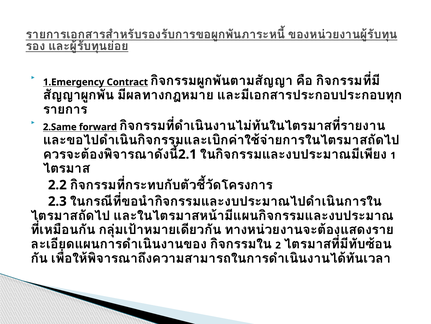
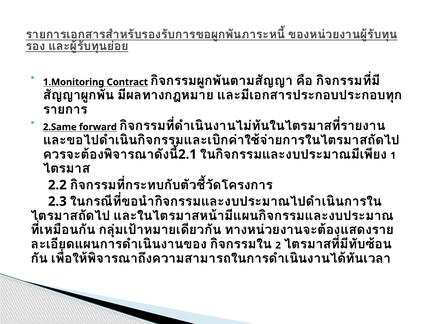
1.Emergency: 1.Emergency -> 1.Monitoring (74, 82)
